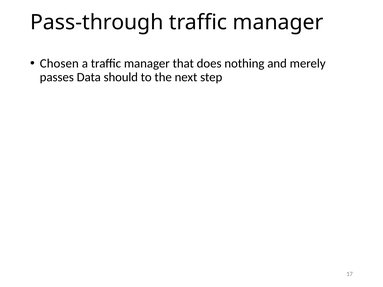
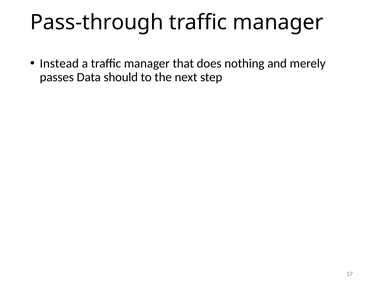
Chosen: Chosen -> Instead (59, 63)
